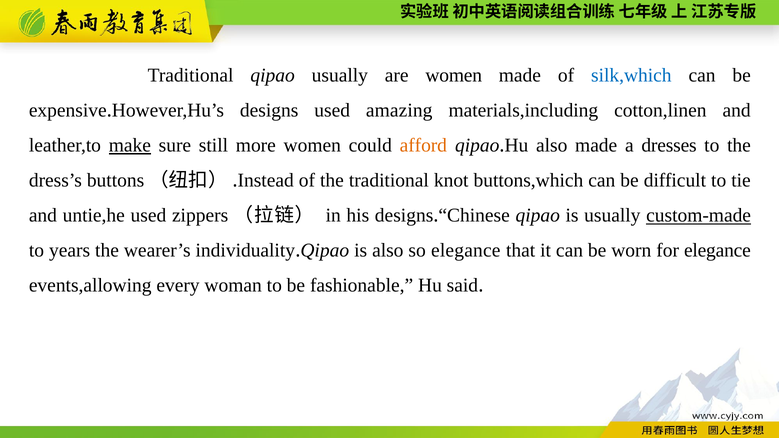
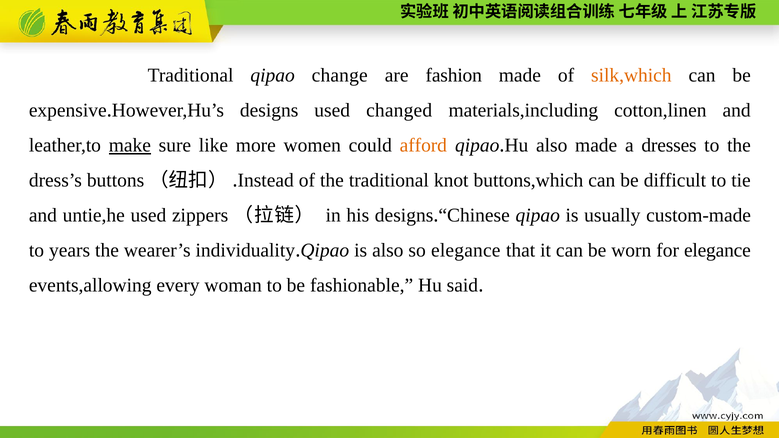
qipao usually: usually -> change (340, 75)
are women: women -> fashion (454, 75)
silk,which colour: blue -> orange (631, 75)
amazing: amazing -> changed (399, 110)
still: still -> like (213, 145)
custom-made underline: present -> none (699, 216)
